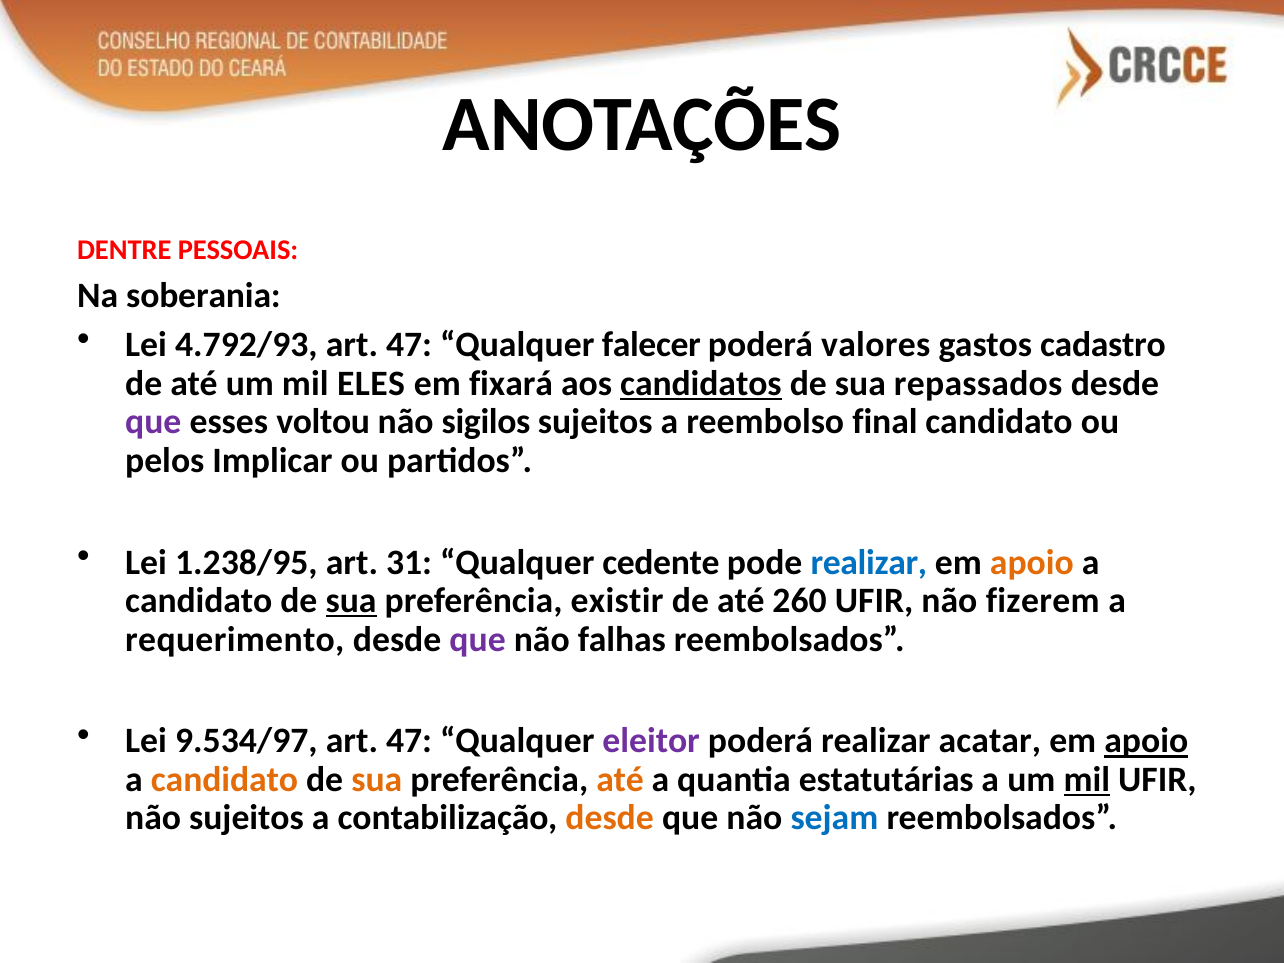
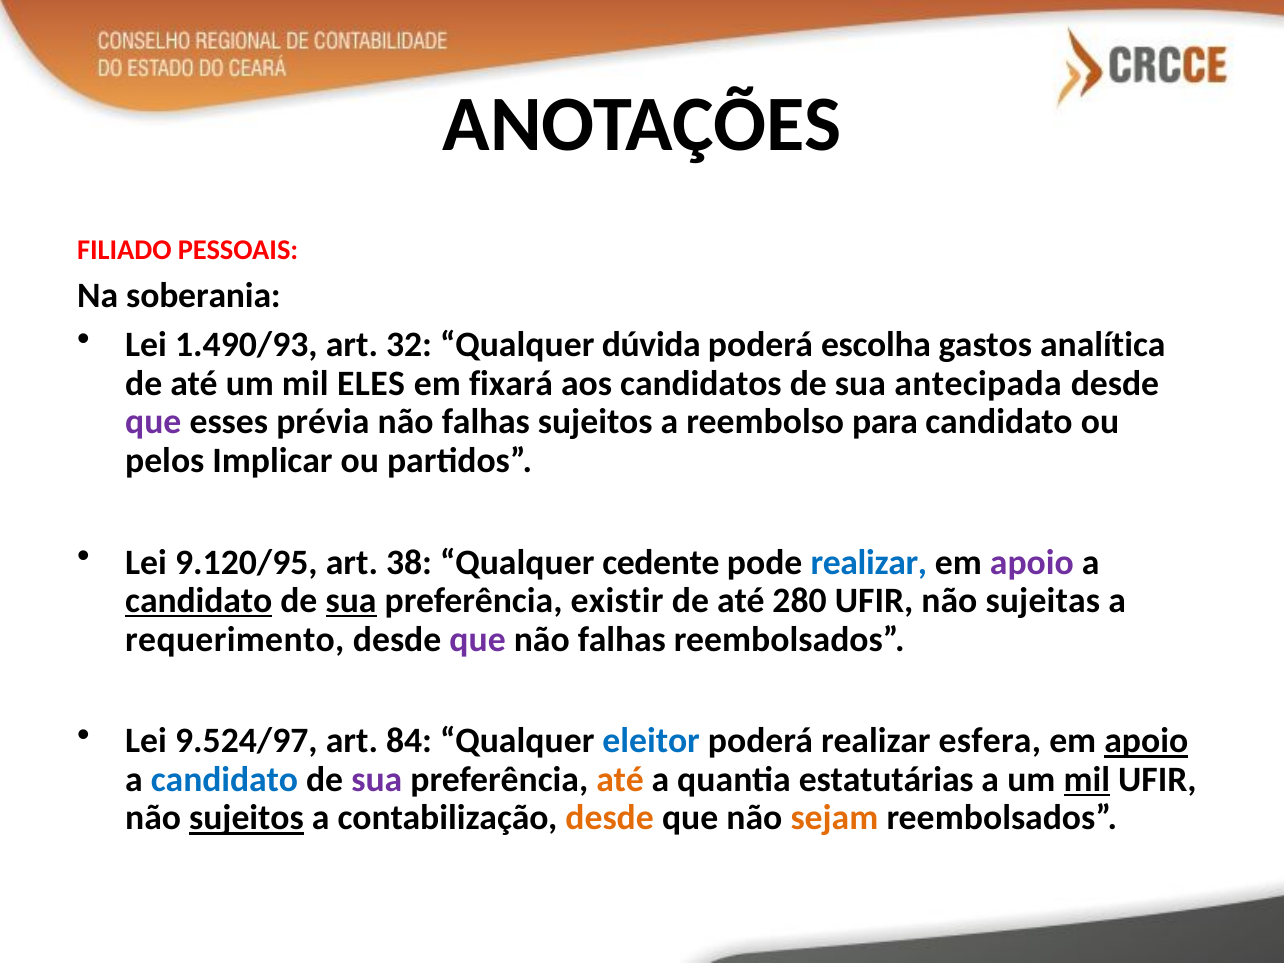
DENTRE: DENTRE -> FILIADO (124, 250)
4.792/93: 4.792/93 -> 1.490/93 (246, 345)
47: 47 -> 32 (409, 345)
falecer: falecer -> dúvida (651, 345)
valores: valores -> escolha (876, 345)
cadastro: cadastro -> analítica (1103, 345)
candidatos underline: present -> none (701, 383)
repassados: repassados -> antecipada (978, 383)
voltou: voltou -> prévia (323, 422)
sigilos: sigilos -> falhas (486, 422)
final: final -> para (885, 422)
1.238/95: 1.238/95 -> 9.120/95 (246, 562)
31: 31 -> 38 (409, 562)
apoio colour: orange -> purple (1032, 562)
candidato underline: none -> present (199, 601)
260: 260 -> 280 (800, 601)
fizerem: fizerem -> sujeitas (1043, 601)
9.534/97: 9.534/97 -> 9.524/97 (246, 741)
47: 47 -> 84 (409, 741)
eleitor colour: purple -> blue (651, 741)
acatar: acatar -> esfera (990, 741)
candidato colour: orange -> blue (224, 780)
sua colour: orange -> purple (377, 780)
sujeitos underline: none -> present (246, 818)
sejam colour: blue -> orange (834, 818)
